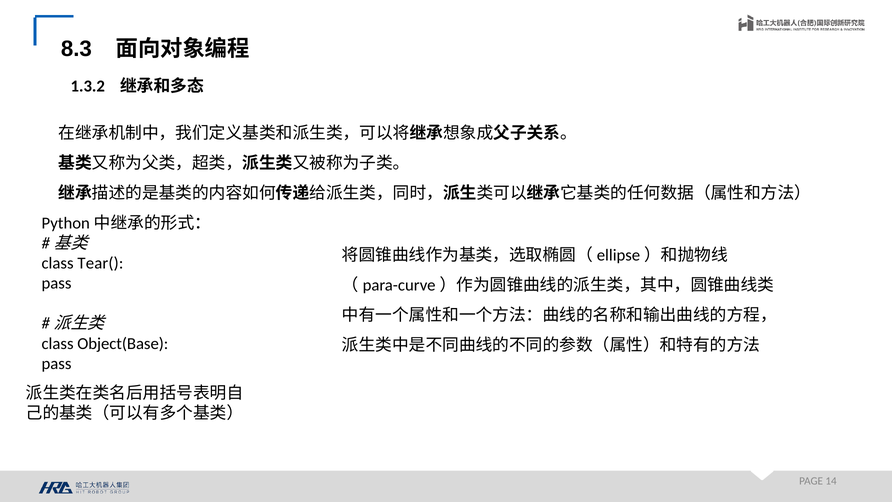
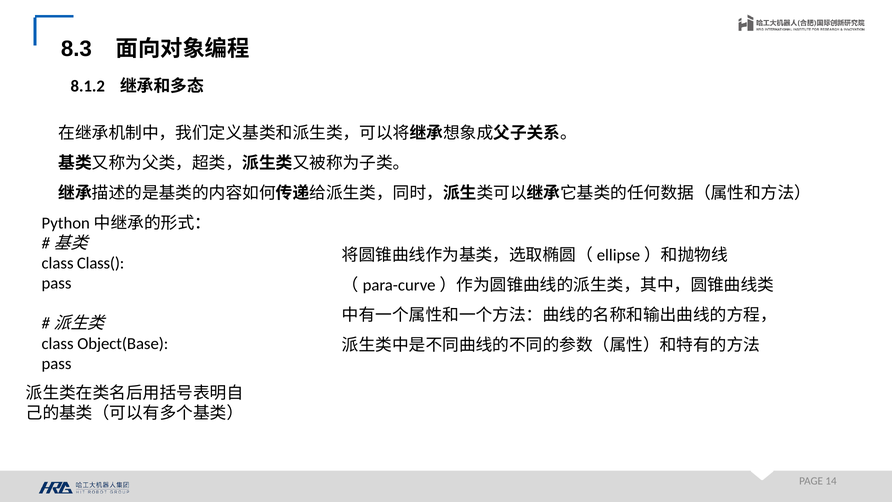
1.3.2: 1.3.2 -> 8.1.2 (88, 86)
Tear(: Tear( -> Class( (101, 263)
